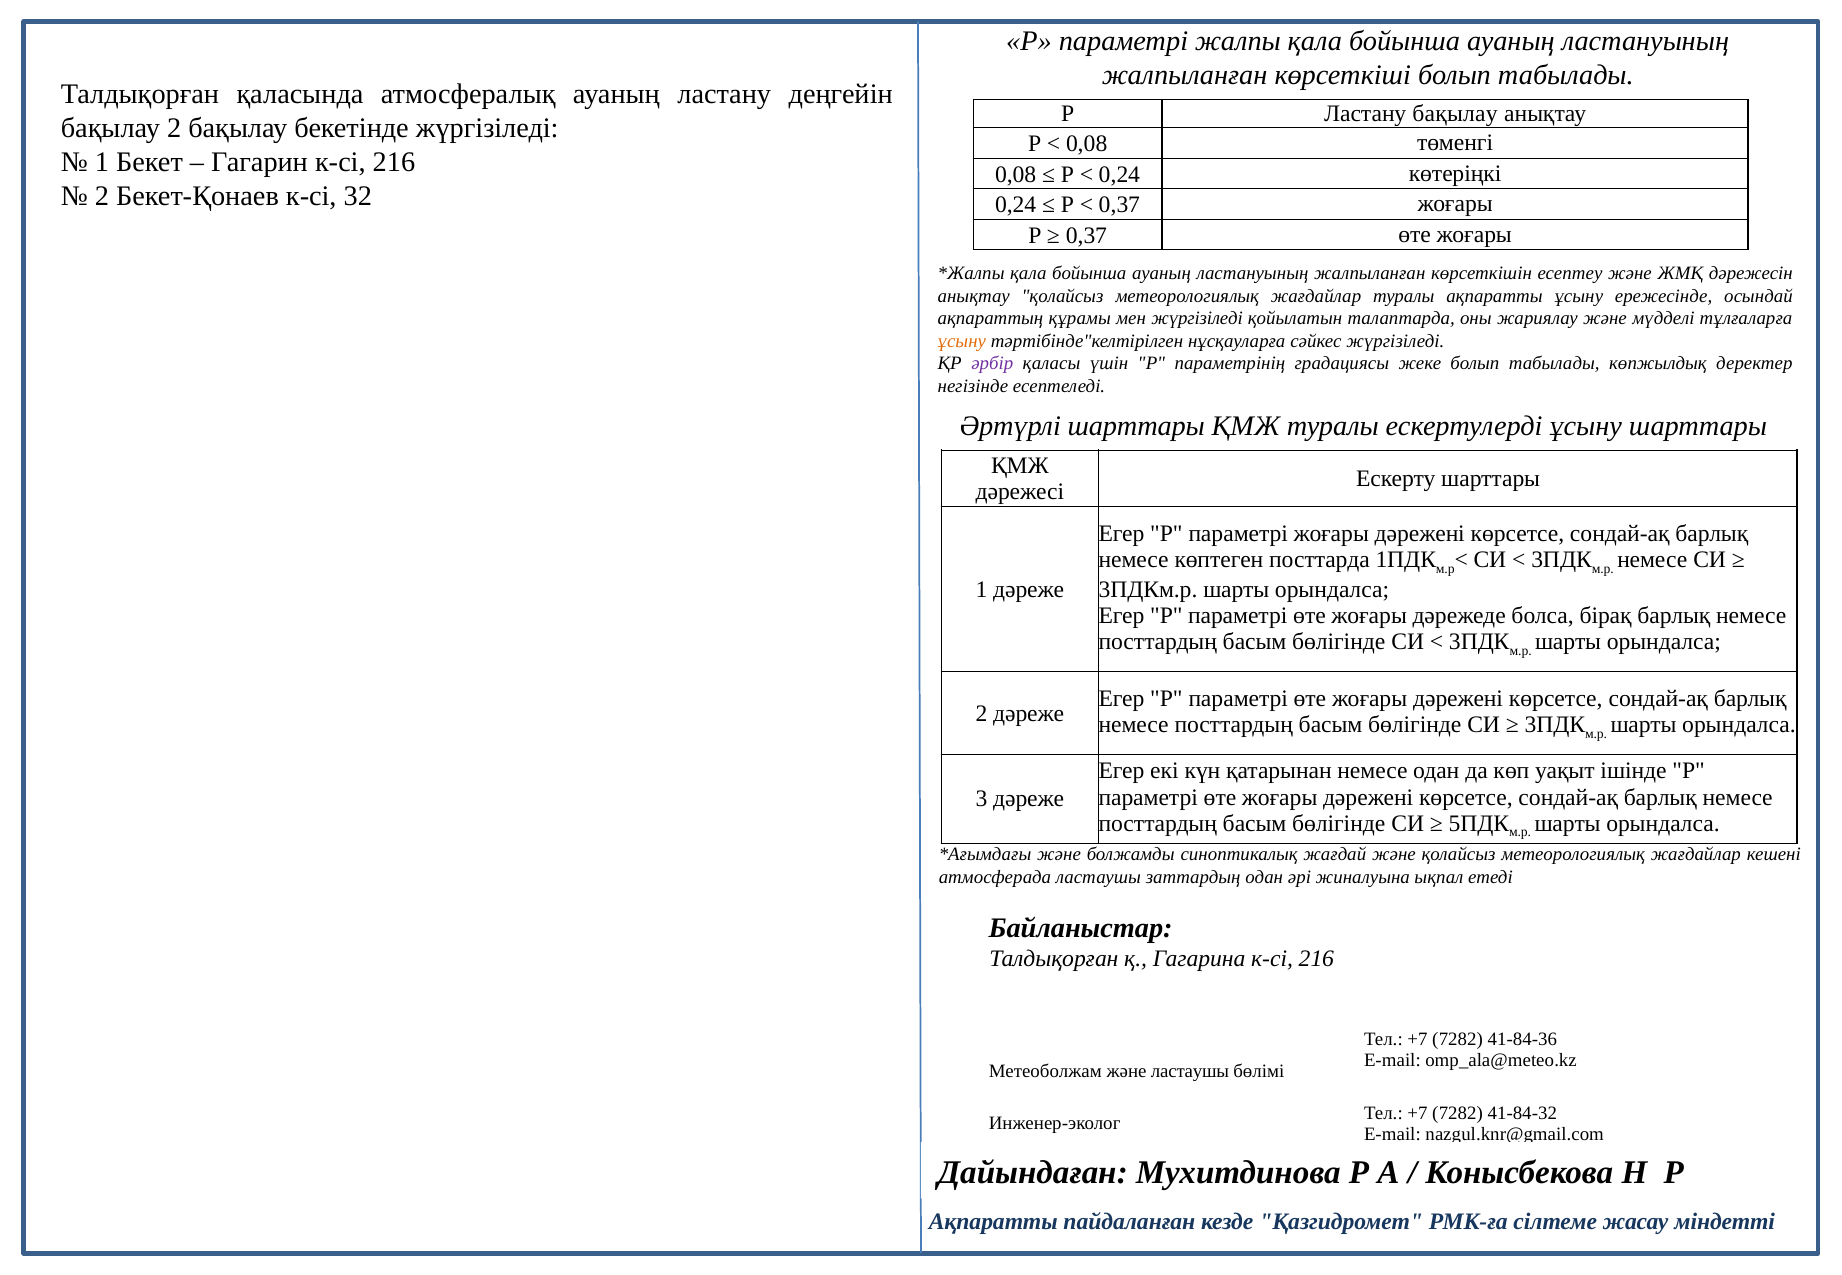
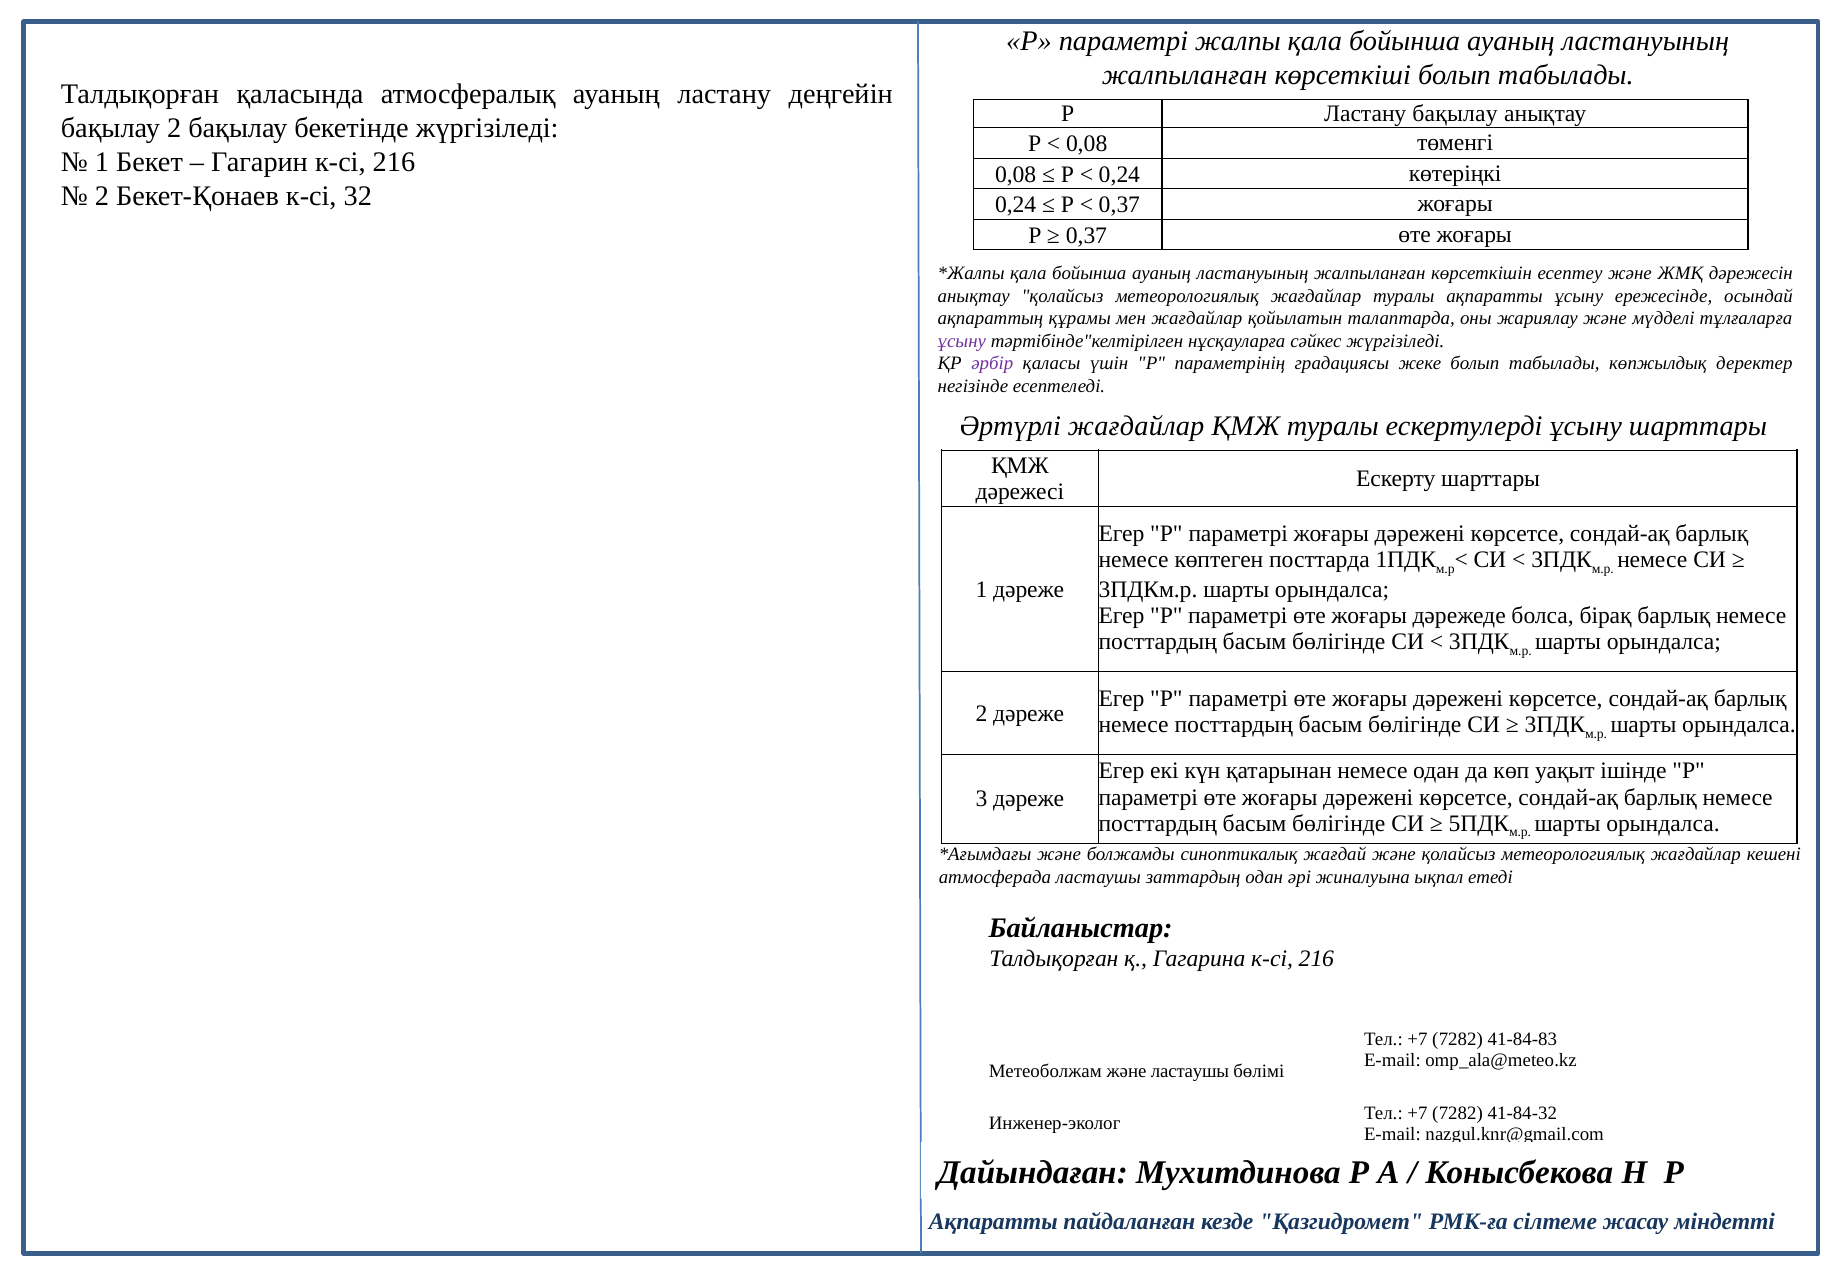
мен жүргізіледі: жүргізіледі -> жағдайлар (1197, 319)
ұсыну colour: orange -> purple (962, 341)
Әртүрлі шарттары: шарттары -> жағдайлар (1136, 426)
41-84-36: 41-84-36 -> 41-84-83 (1522, 1040)
